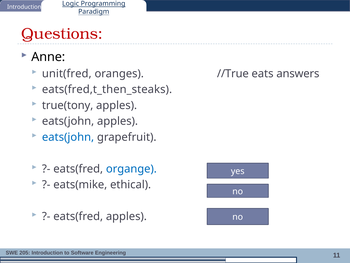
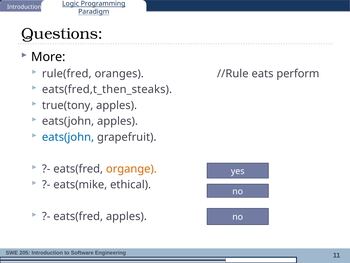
Questions colour: red -> black (62, 34)
Anne: Anne -> More (48, 57)
unit(fred: unit(fred -> rule(fred (67, 73)
//True: //True -> //Rule (233, 73)
answers: answers -> perform (298, 73)
organge colour: blue -> orange (131, 168)
